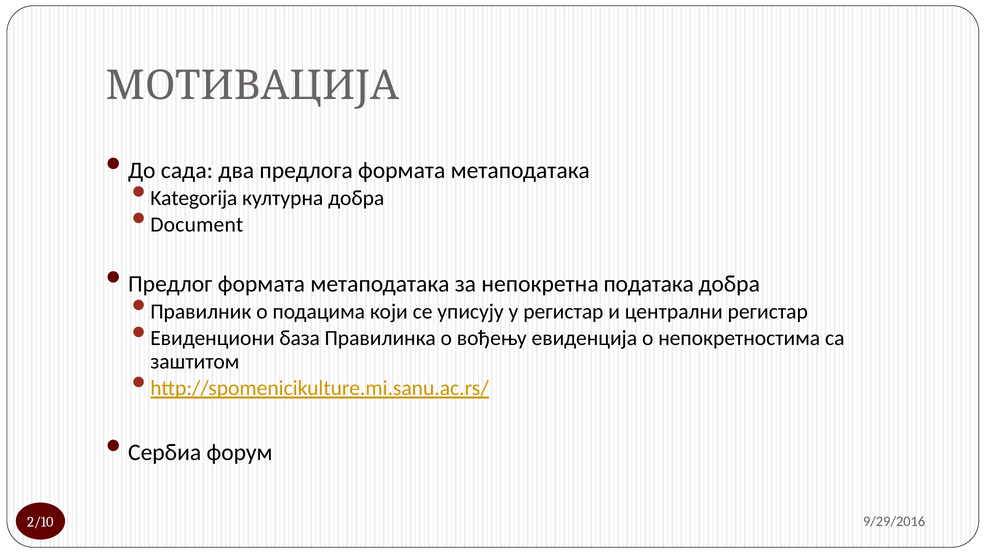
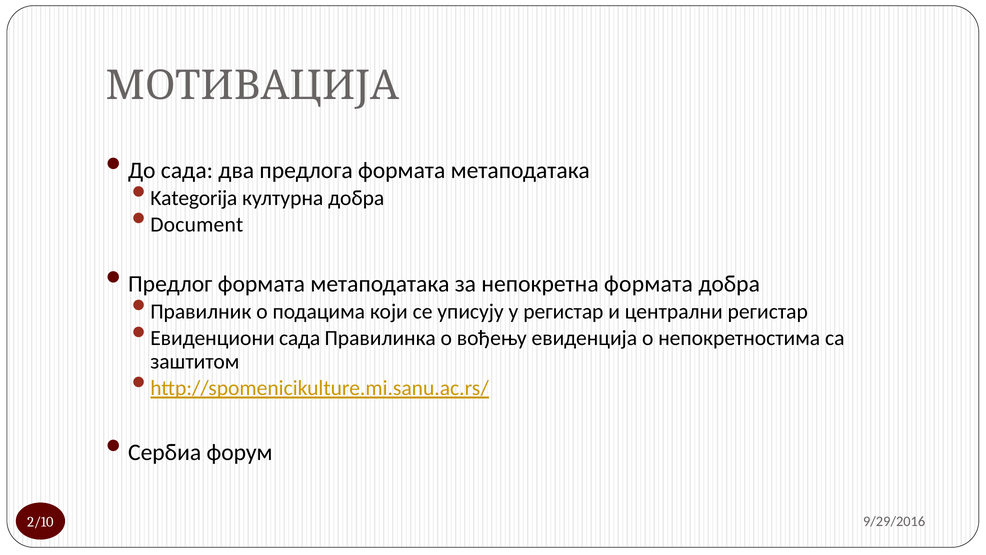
непокретна података: података -> формата (648, 284)
Евиденциони база: база -> сада (300, 338)
